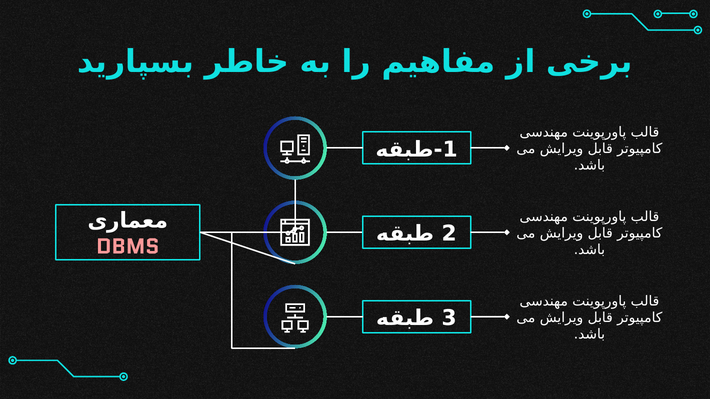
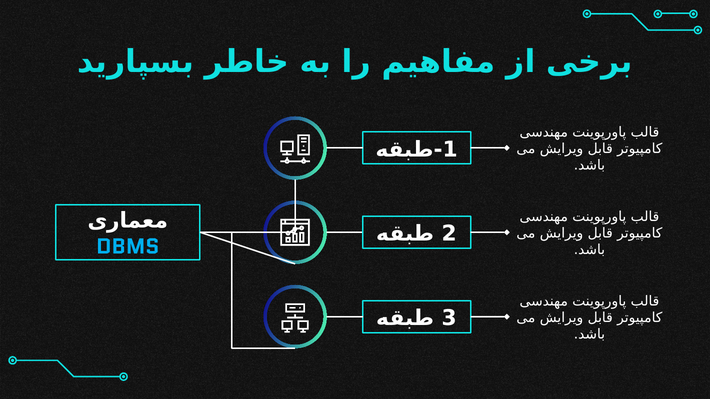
DBMS colour: pink -> light blue (128, 247)
